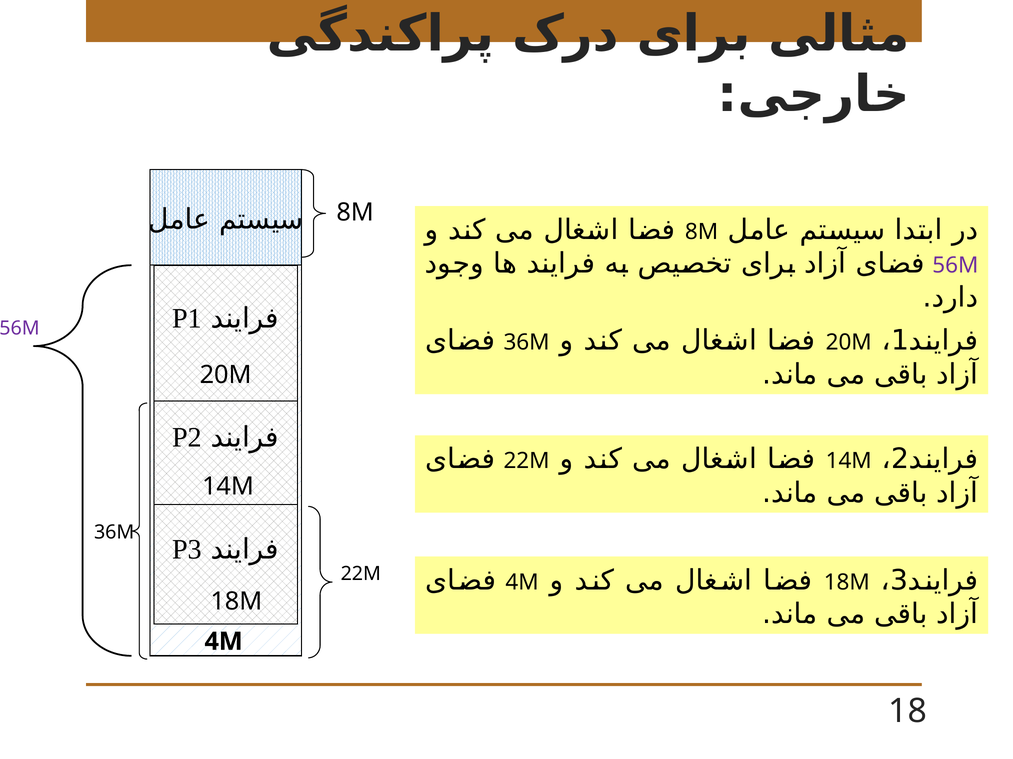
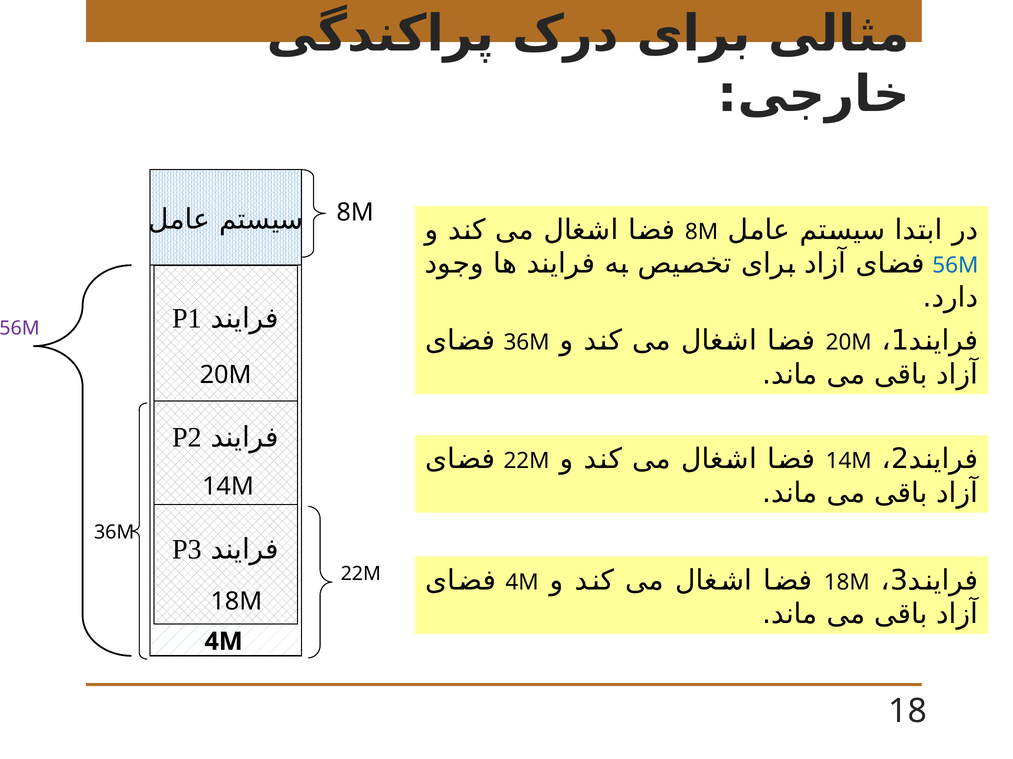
56M colour: purple -> blue (955, 266)
